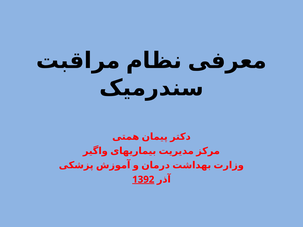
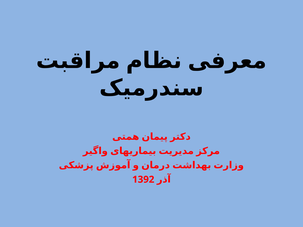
1392 underline: present -> none (143, 180)
